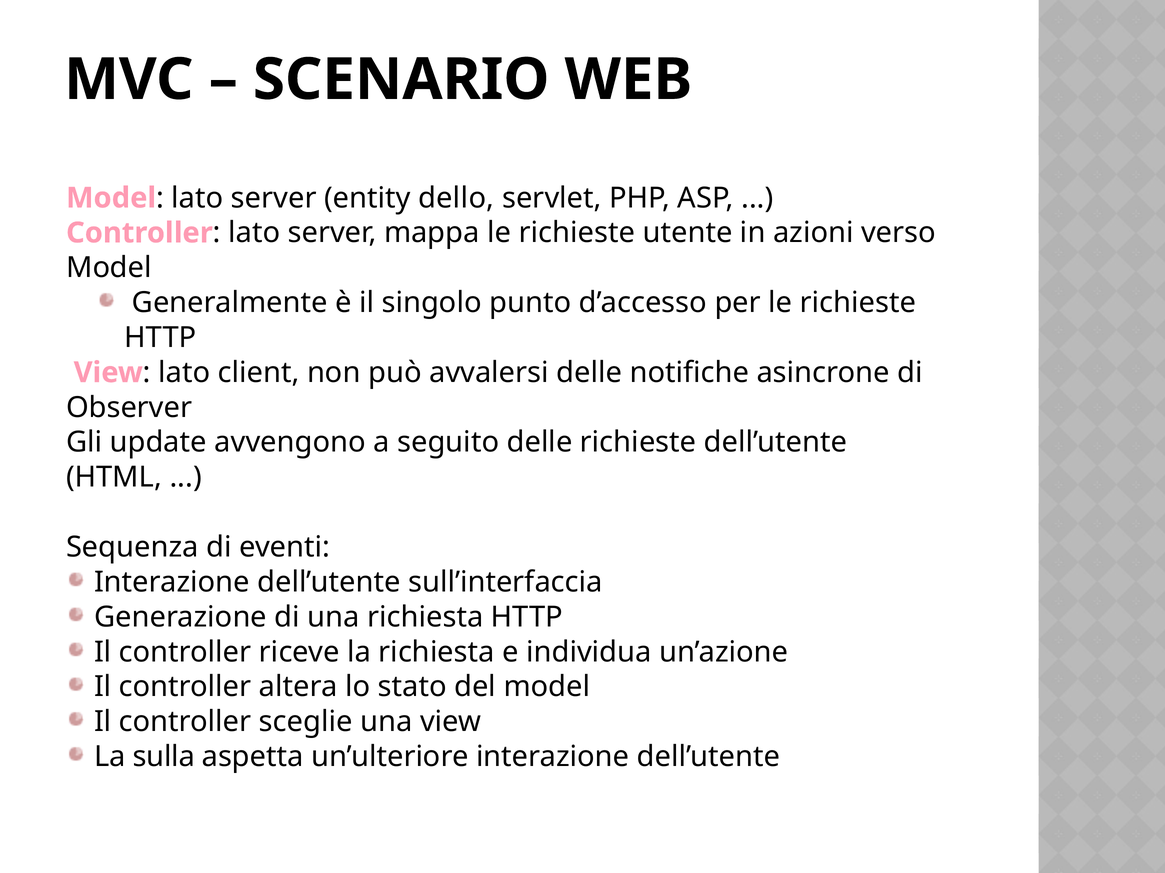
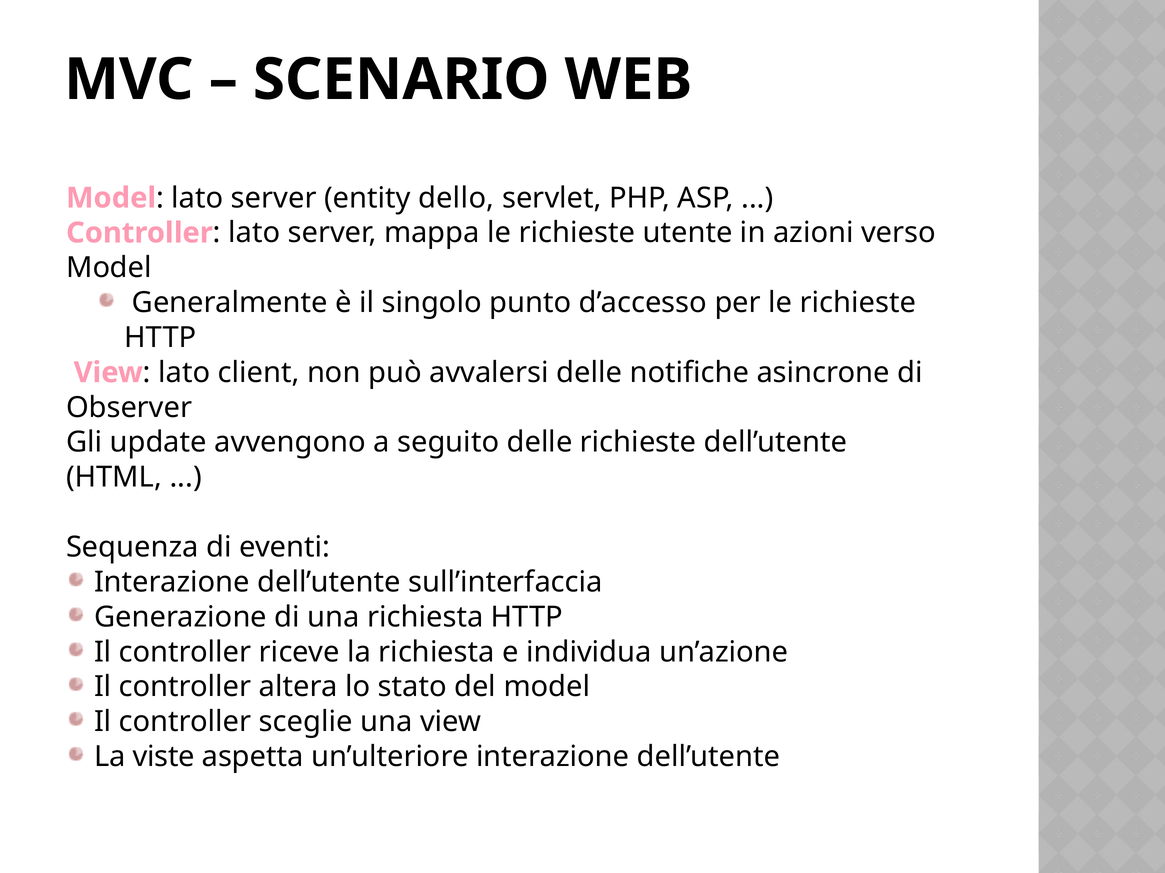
sulla: sulla -> viste (164, 757)
